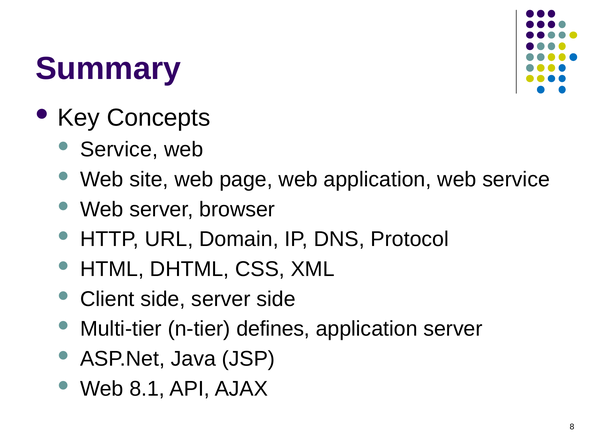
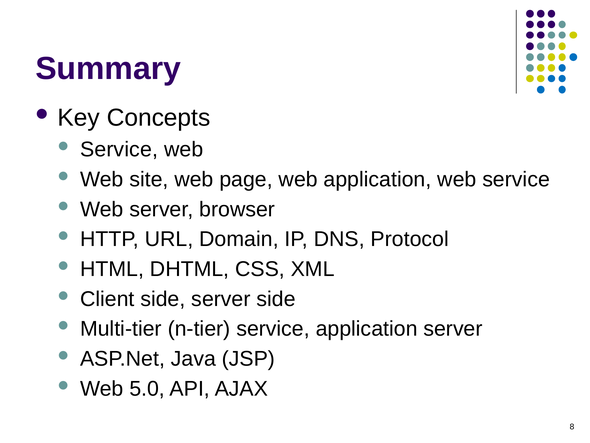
n-tier defines: defines -> service (273, 329)
8.1: 8.1 -> 5.0 (147, 388)
